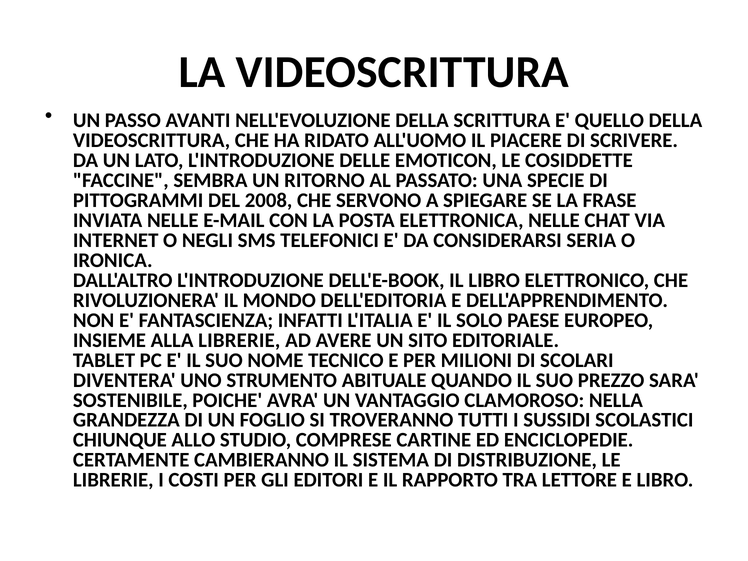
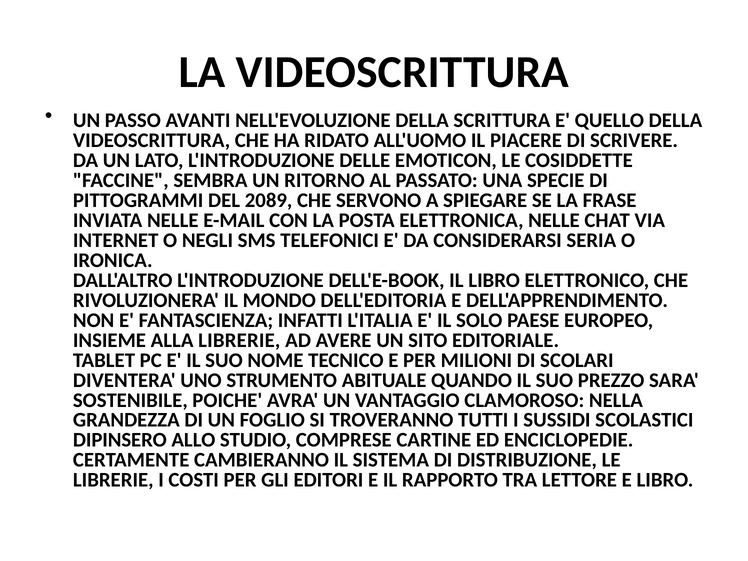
2008: 2008 -> 2089 (269, 200)
CHIUNQUE: CHIUNQUE -> DIPINSERO (120, 440)
